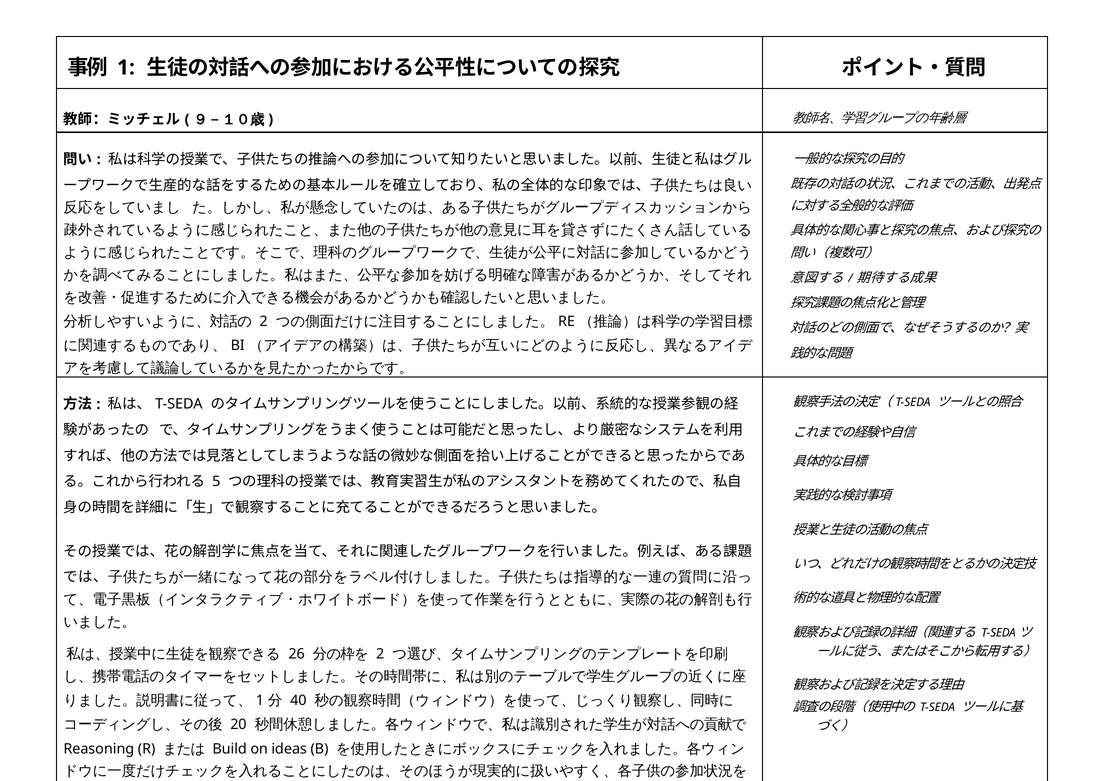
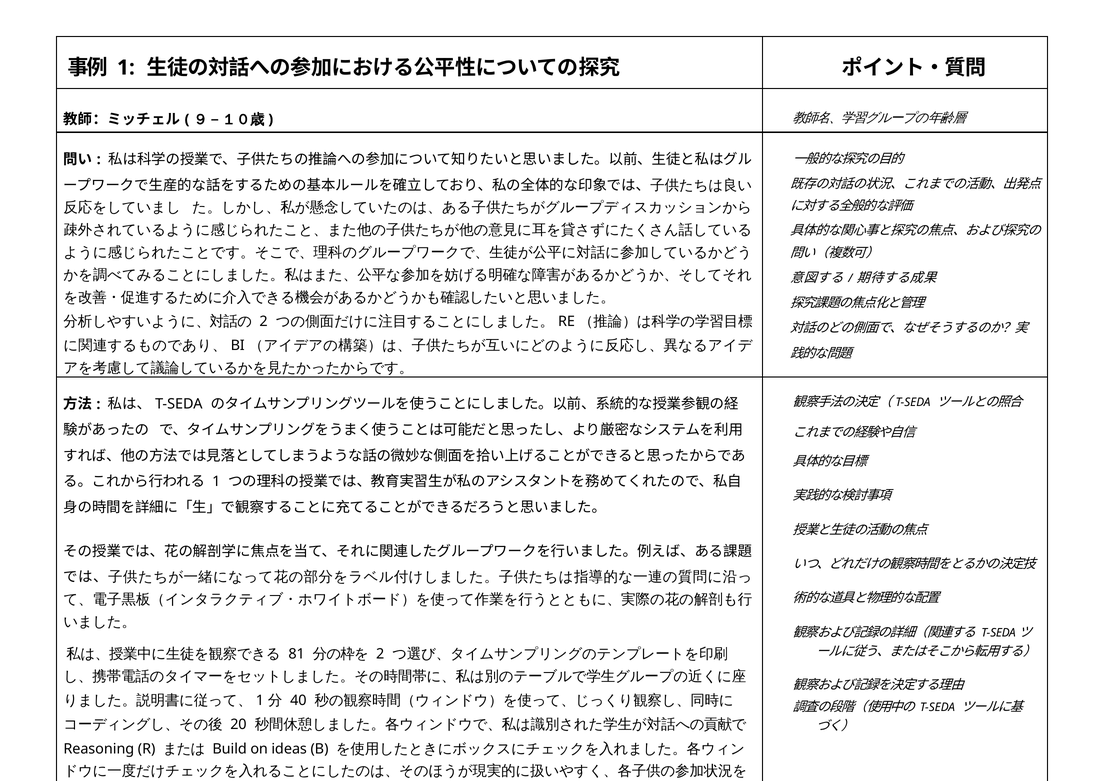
5: 5 -> 1 (216, 481)
26: 26 -> 81 (297, 654)
